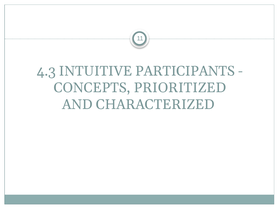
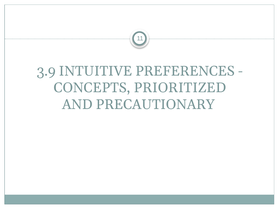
4.3: 4.3 -> 3.9 (46, 71)
PARTICIPANTS: PARTICIPANTS -> PREFERENCES (185, 71)
CHARACTERIZED: CHARACTERIZED -> PRECAUTIONARY (155, 105)
